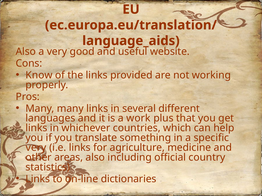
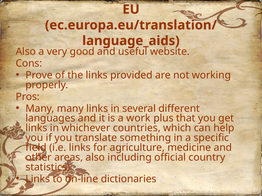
Know: Know -> Prove (39, 75)
very: very -> field (36, 148)
